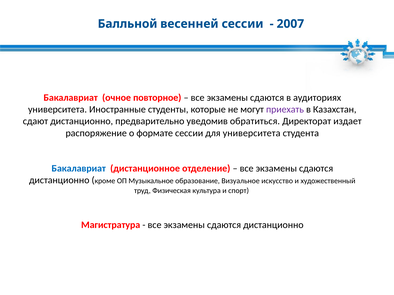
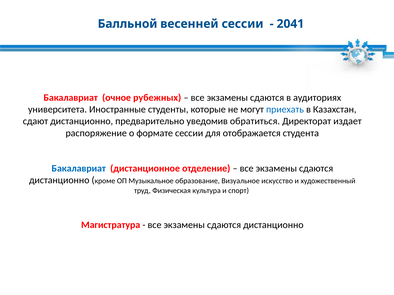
2007: 2007 -> 2041 (290, 24)
повторное: повторное -> рубежных (157, 98)
приехать colour: purple -> blue (285, 110)
для университета: университета -> отображается (252, 133)
